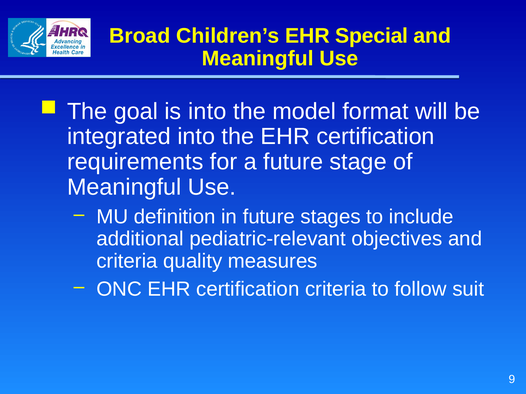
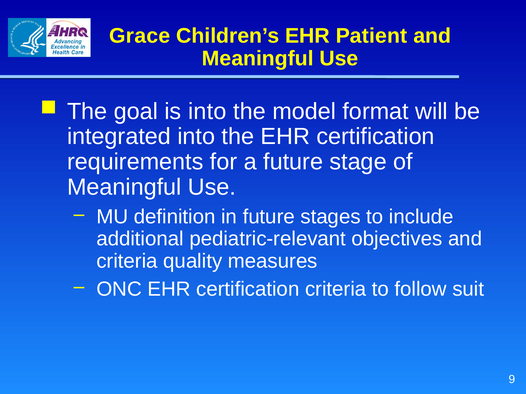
Broad: Broad -> Grace (140, 36)
Special: Special -> Patient (372, 36)
